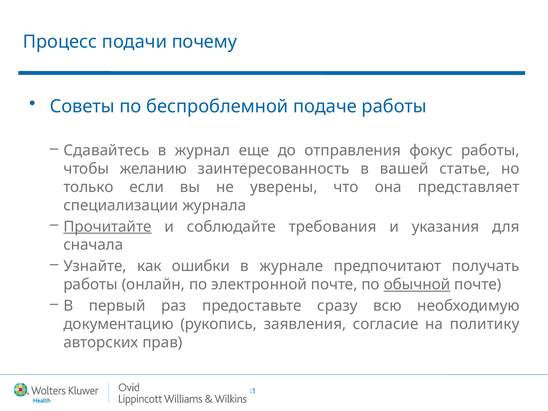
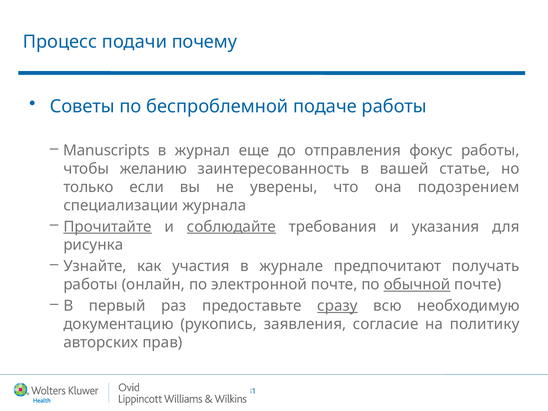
Сдавайтесь: Сдавайтесь -> Manuscripts (106, 151)
представляет: представляет -> подозрением (469, 187)
соблюдайте underline: none -> present (231, 227)
сначала: сначала -> рисунка (93, 245)
ошибки: ошибки -> участия (201, 266)
сразу underline: none -> present (337, 306)
